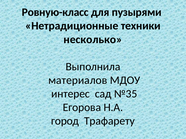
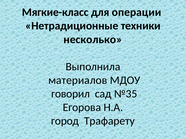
Ровную-класс: Ровную-класс -> Мягкие-класс (55, 12)
пузырями: пузырями -> операции (137, 12)
интерес: интерес -> говорил (71, 94)
